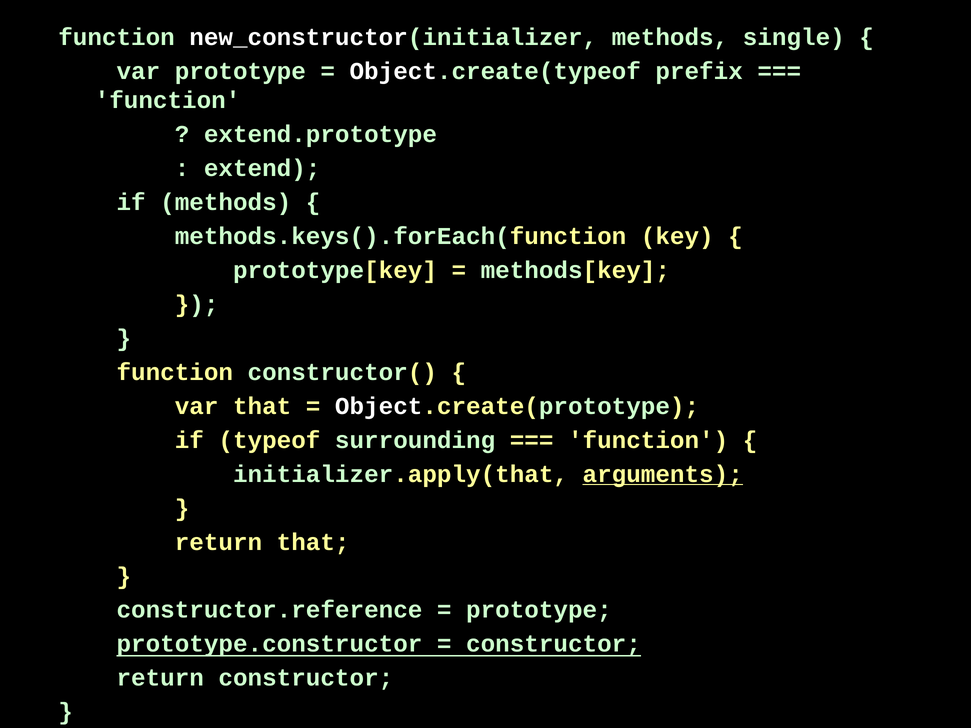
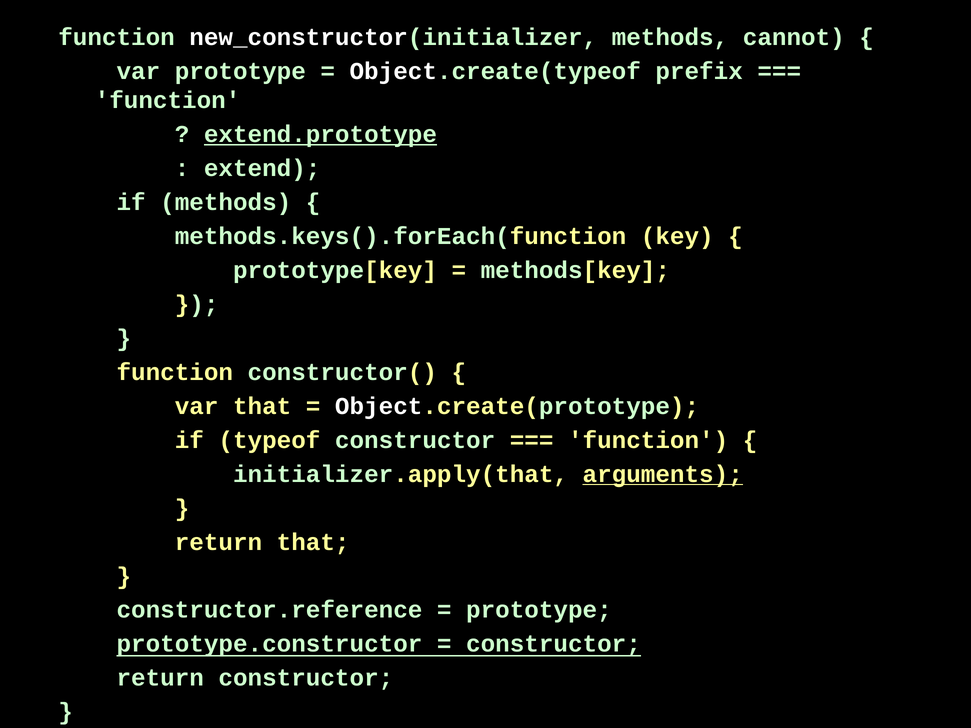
single: single -> cannot (794, 37)
extend.prototype underline: none -> present (320, 134)
typeof surrounding: surrounding -> constructor (415, 440)
